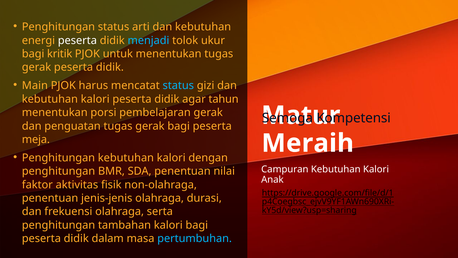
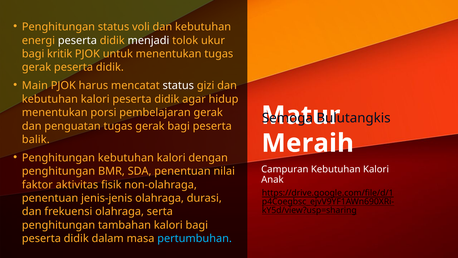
arti: arti -> voli (141, 27)
menjadi colour: light blue -> white (148, 40)
status colour: light blue -> white (178, 86)
tahun: tahun -> hidup (224, 99)
Kompetensi: Kompetensi -> Bulutangkis (354, 118)
meja: meja -> balik (36, 139)
